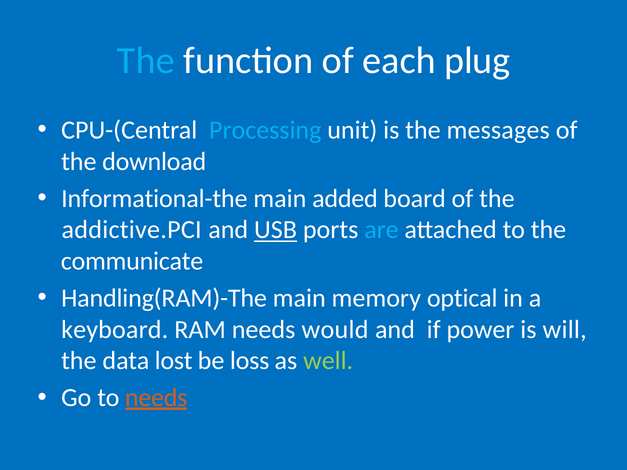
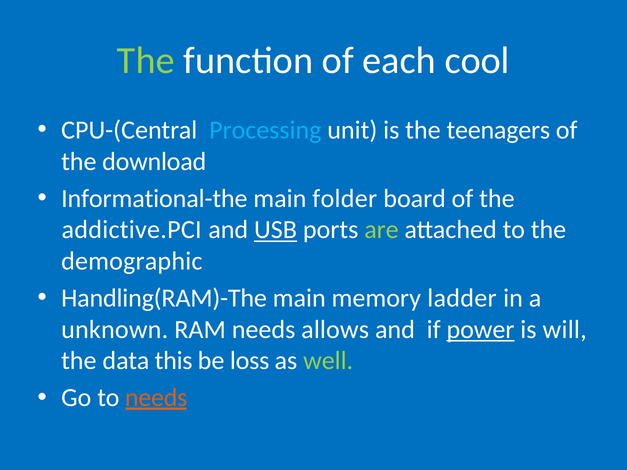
The colour: light blue -> light green (146, 61)
plug: plug -> cool (477, 61)
messages: messages -> teenagers (498, 130)
added: added -> folder (345, 199)
are colour: light blue -> light green (381, 230)
communicate: communicate -> demographic (132, 261)
optical: optical -> ladder (462, 298)
keyboard: keyboard -> unknown (115, 330)
would: would -> allows (335, 330)
power underline: none -> present (480, 330)
lost: lost -> this (174, 361)
